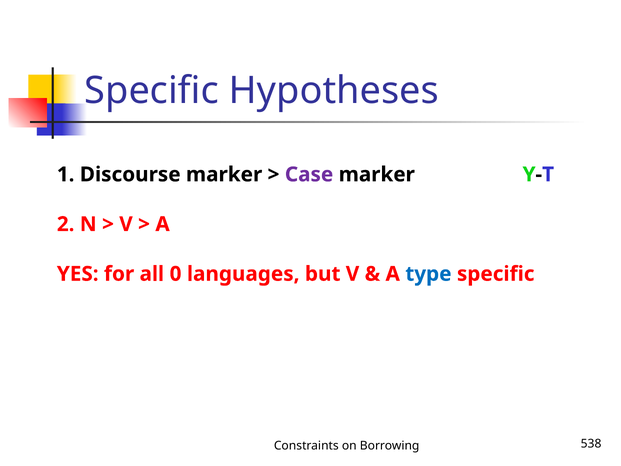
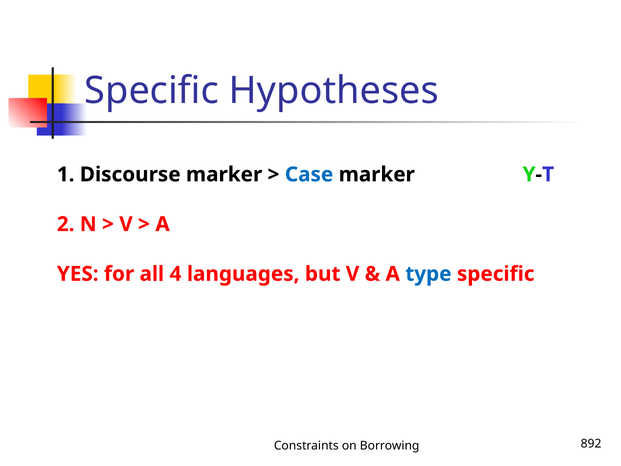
Case colour: purple -> blue (309, 174)
0: 0 -> 4 (176, 274)
538: 538 -> 892 (591, 444)
